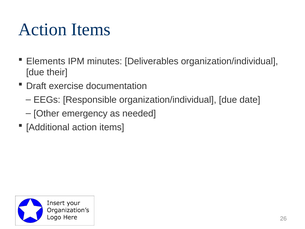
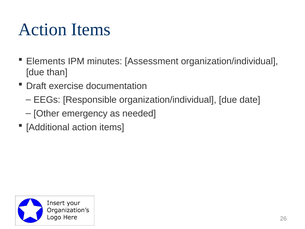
Deliverables: Deliverables -> Assessment (152, 61)
their: their -> than (57, 72)
